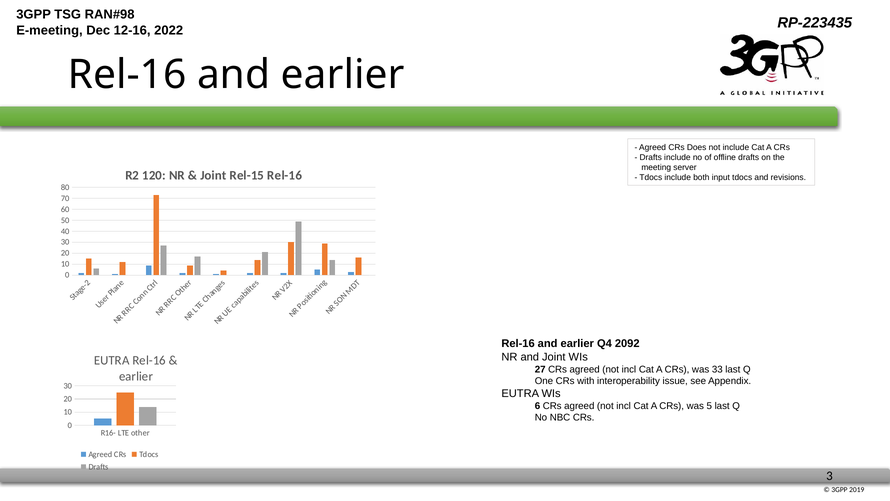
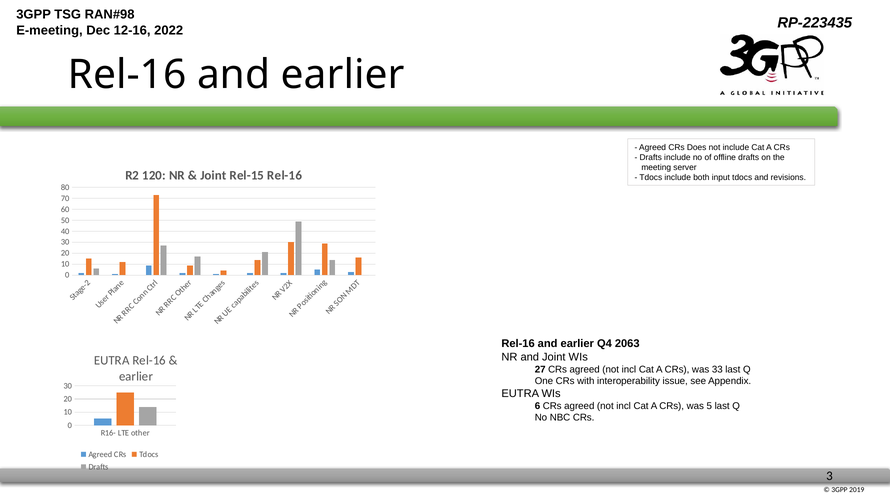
2092: 2092 -> 2063 (627, 343)
